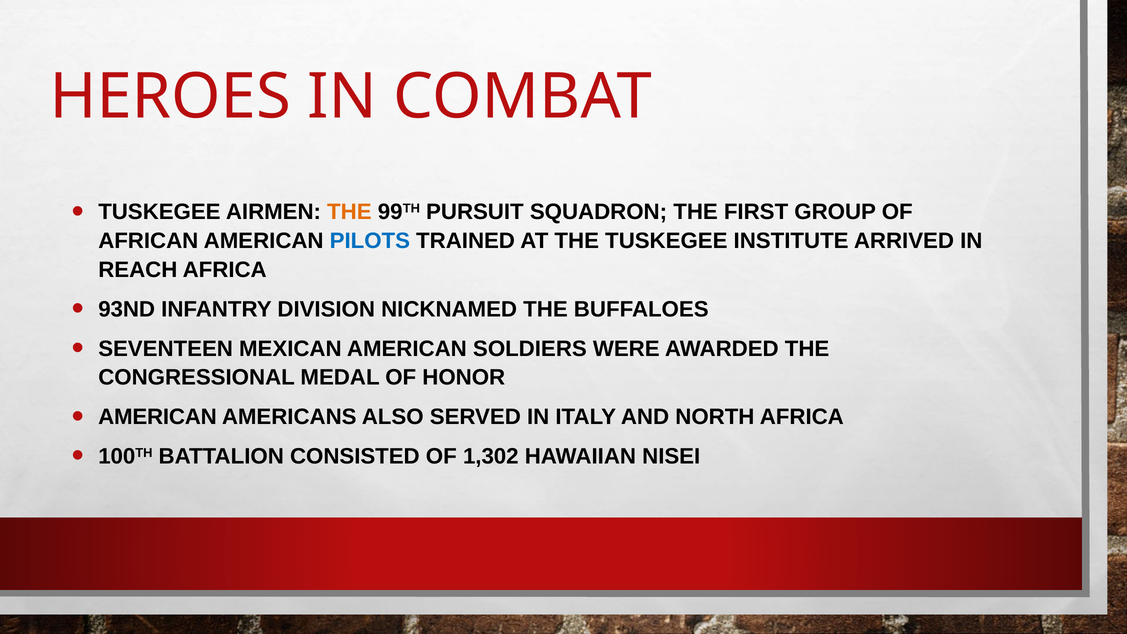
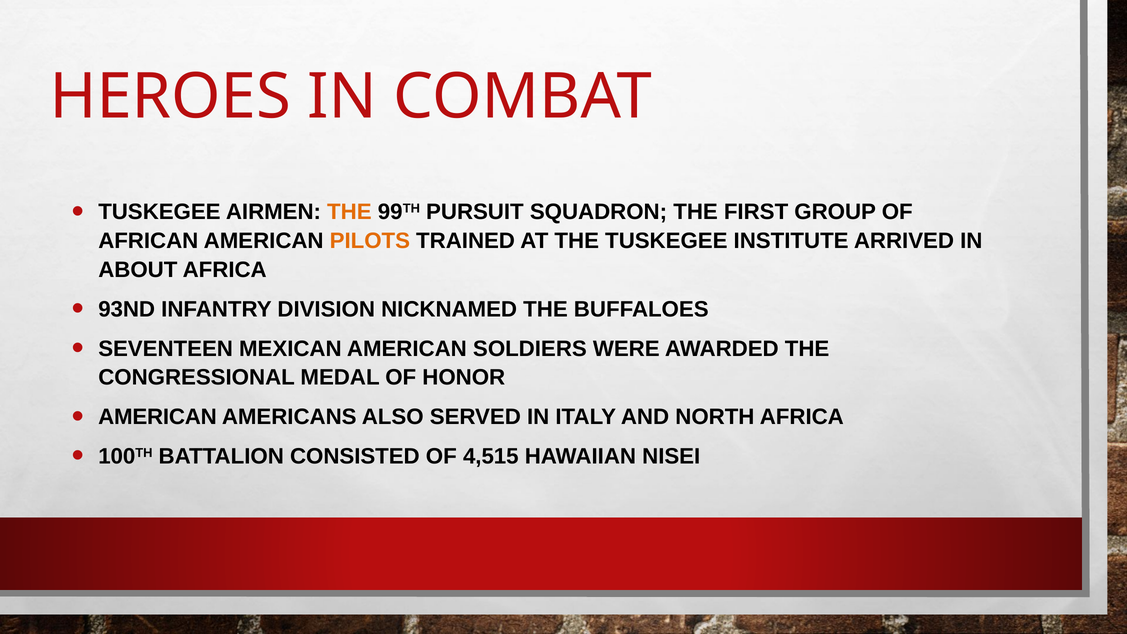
PILOTS colour: blue -> orange (370, 241)
REACH: REACH -> ABOUT (138, 270)
1,302: 1,302 -> 4,515 (491, 456)
